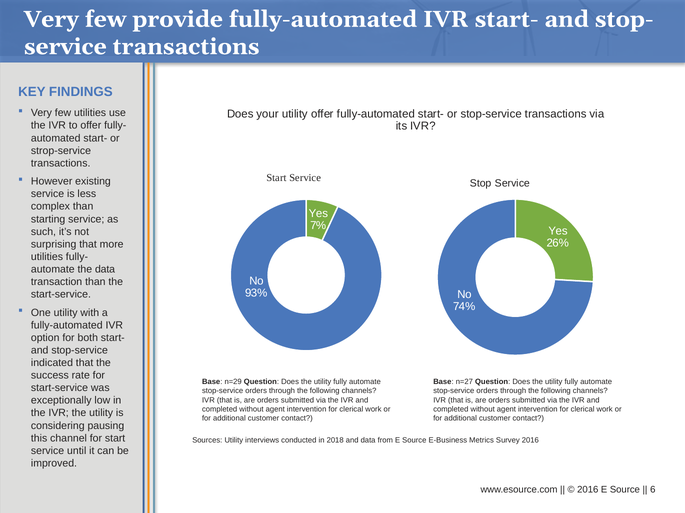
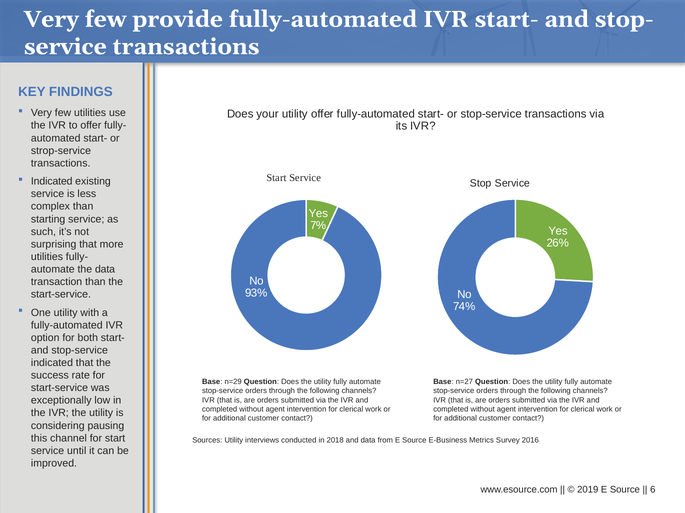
However: However -> Indicated (52, 182)
2016: 2016 -> 2019 (588, 490)
